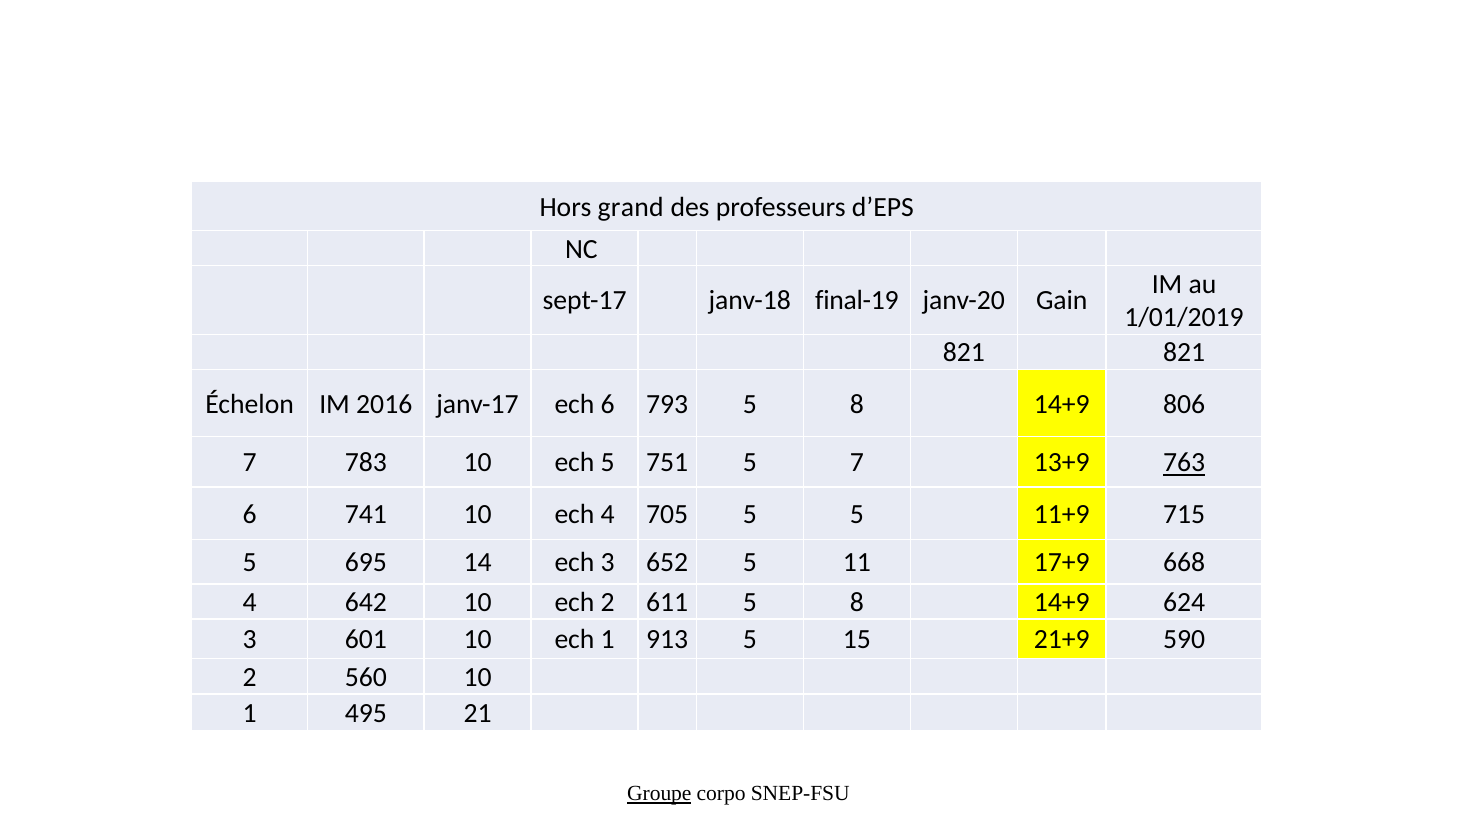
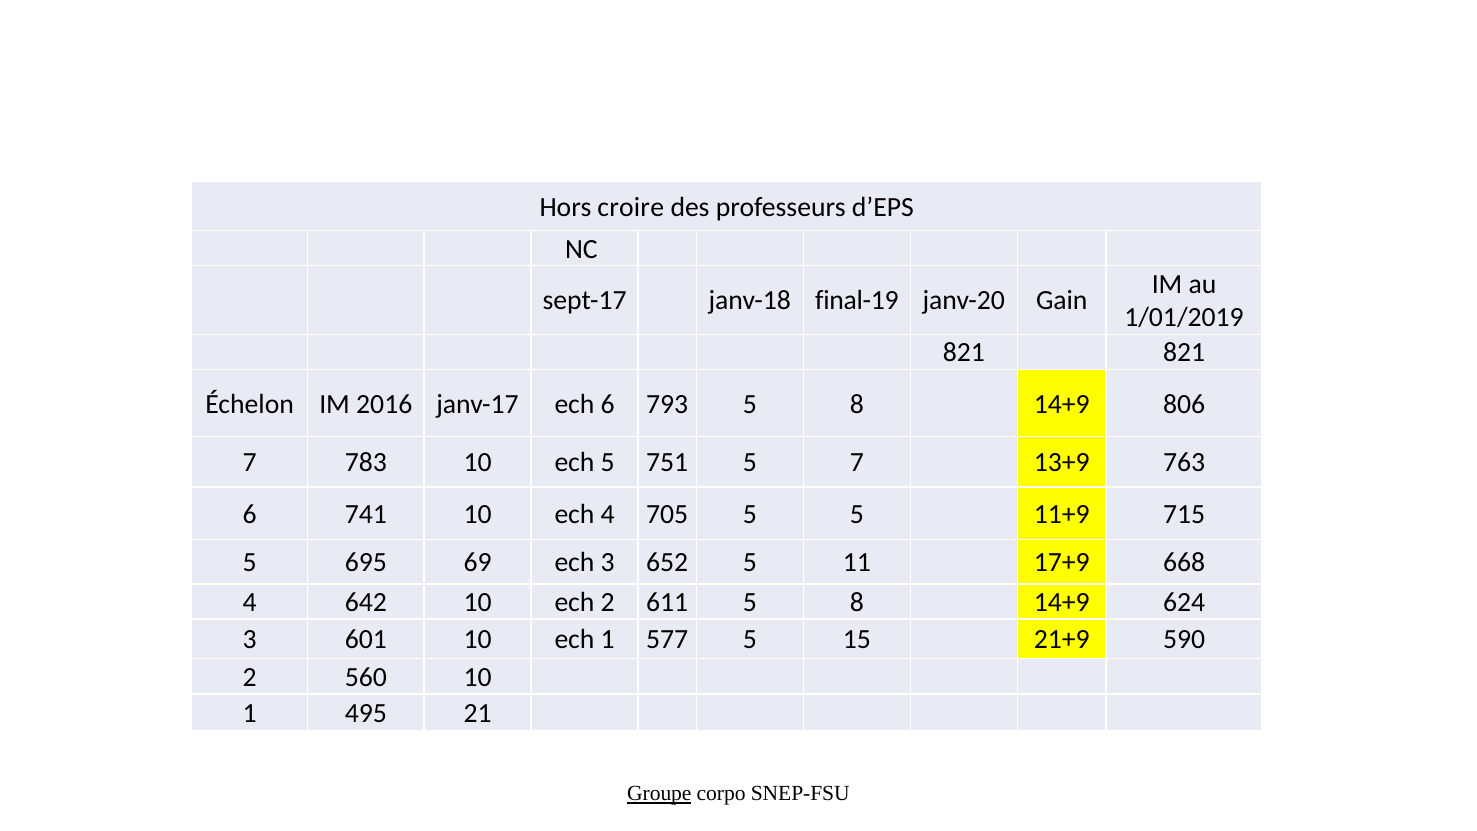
grand: grand -> croire (631, 207)
763 underline: present -> none (1184, 463)
14: 14 -> 69 (478, 562)
913: 913 -> 577 (667, 639)
